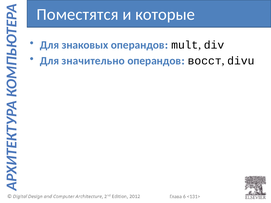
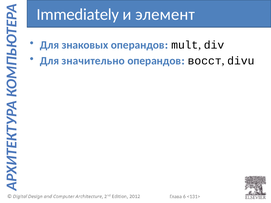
Поместятся: Поместятся -> Immediately (78, 14)
которые: которые -> элемент (165, 14)
